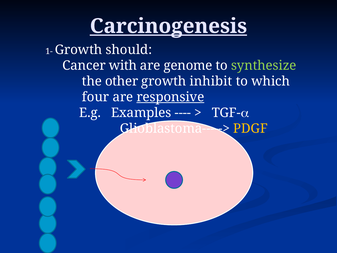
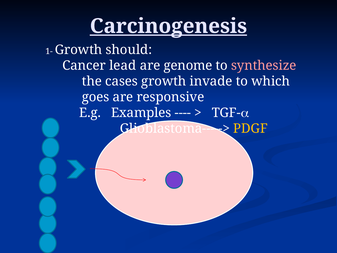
with: with -> lead (123, 65)
synthesize colour: light green -> pink (264, 65)
other: other -> cases (122, 81)
inhibit: inhibit -> invade (211, 81)
four: four -> goes (96, 97)
responsive underline: present -> none (170, 97)
